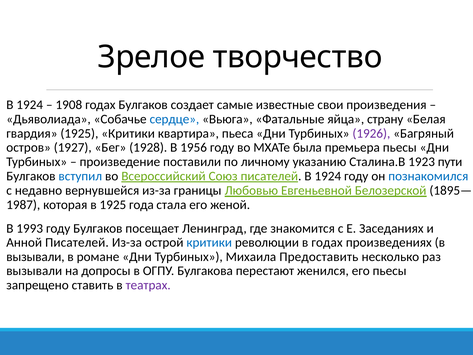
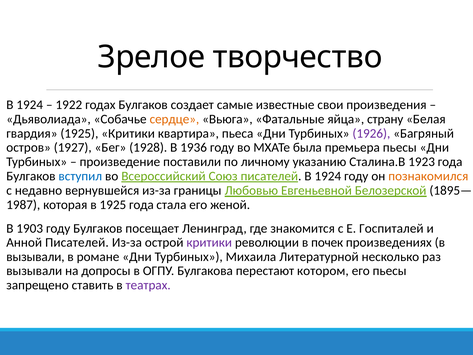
1908: 1908 -> 1922 (69, 105)
сердце colour: blue -> orange (174, 119)
1956: 1956 -> 1936 (194, 147)
1923 пути: пути -> года (450, 162)
познакомился colour: blue -> orange (428, 176)
1993: 1993 -> 1903 (30, 228)
Заседаниях: Заседаниях -> Госпиталей (391, 228)
критики colour: blue -> purple (209, 242)
в годах: годах -> почек (327, 242)
Предоставить: Предоставить -> Литературной (319, 257)
женился: женился -> котором (323, 271)
